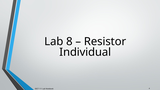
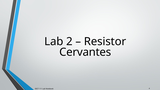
8: 8 -> 2 (69, 41)
Individual: Individual -> Cervantes (85, 52)
